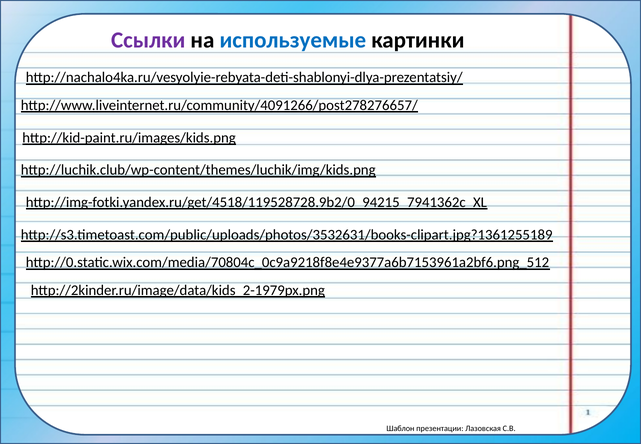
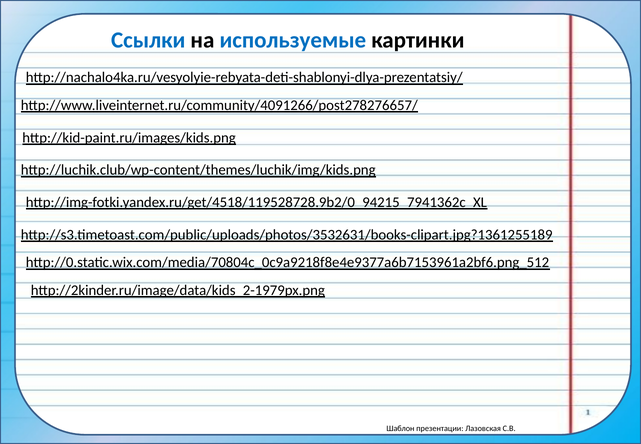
Ссылки colour: purple -> blue (148, 40)
